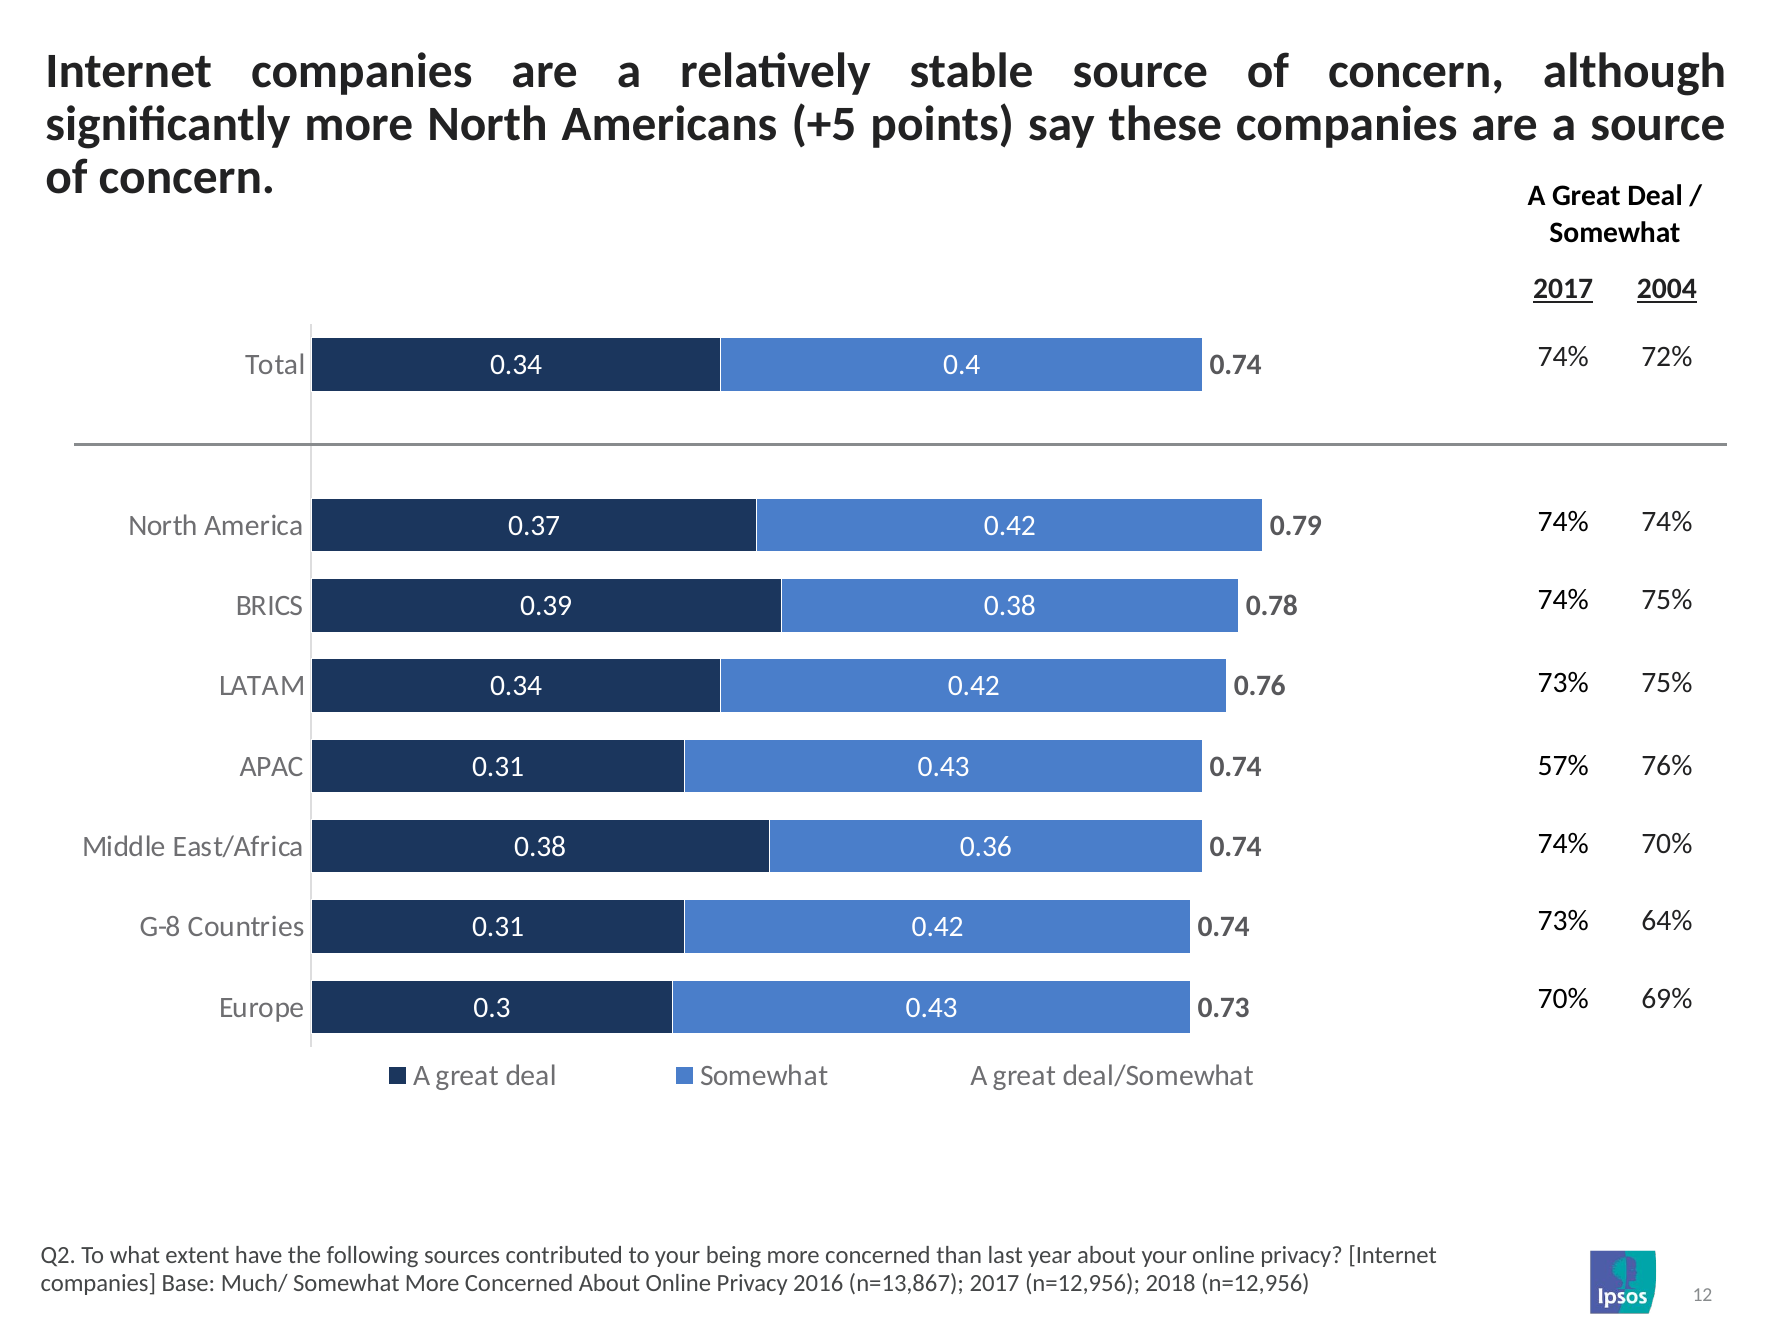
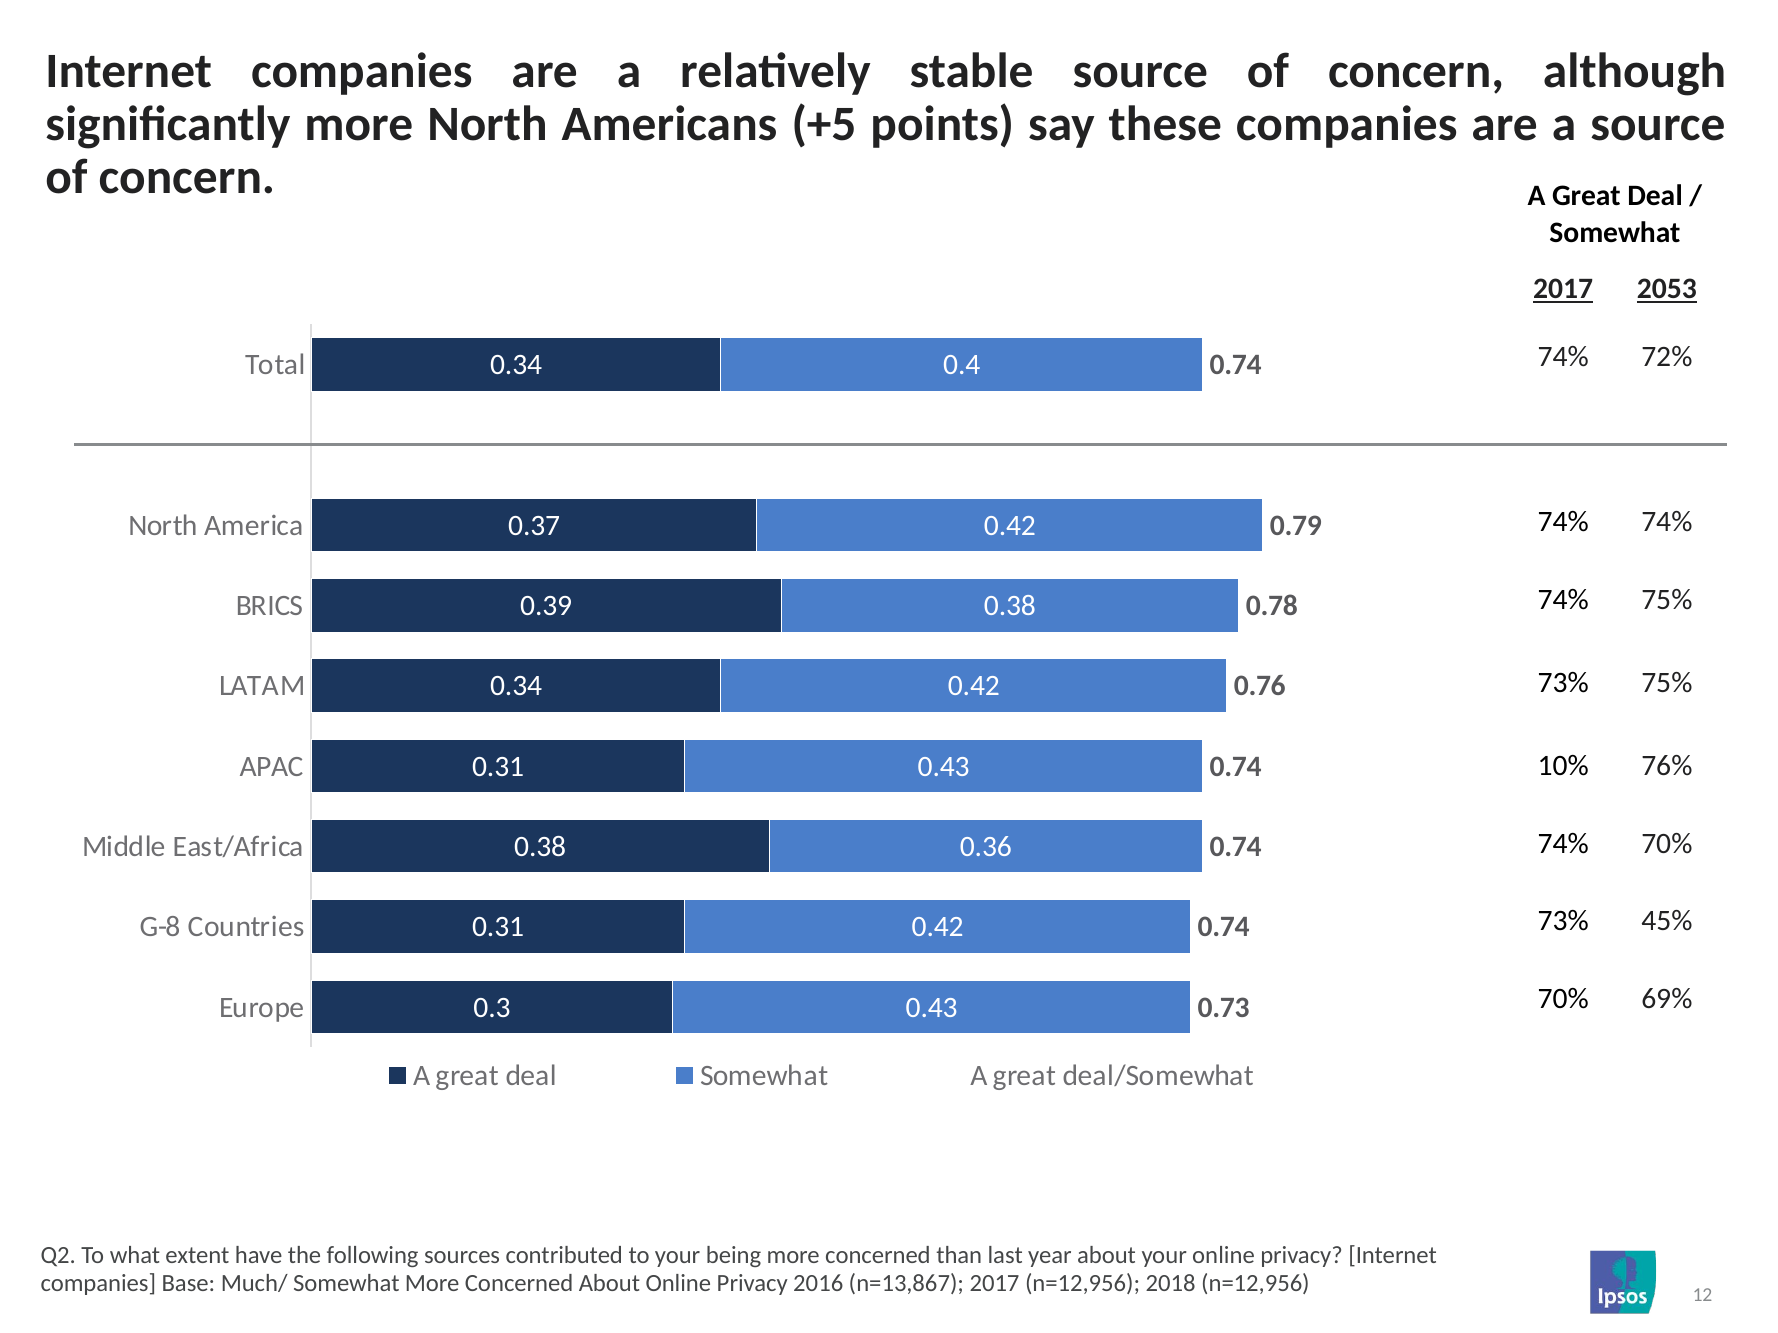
2004: 2004 -> 2053 (1667, 289)
57%: 57% -> 10% (1563, 766)
64%: 64% -> 45% (1667, 921)
